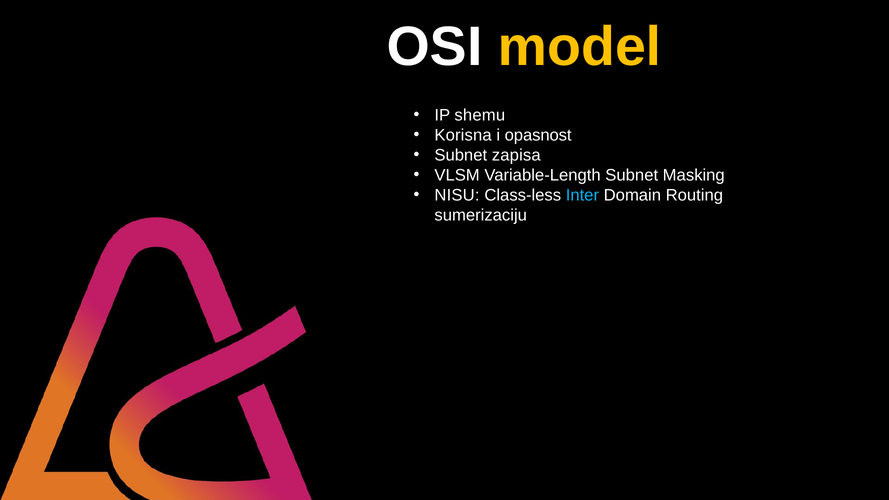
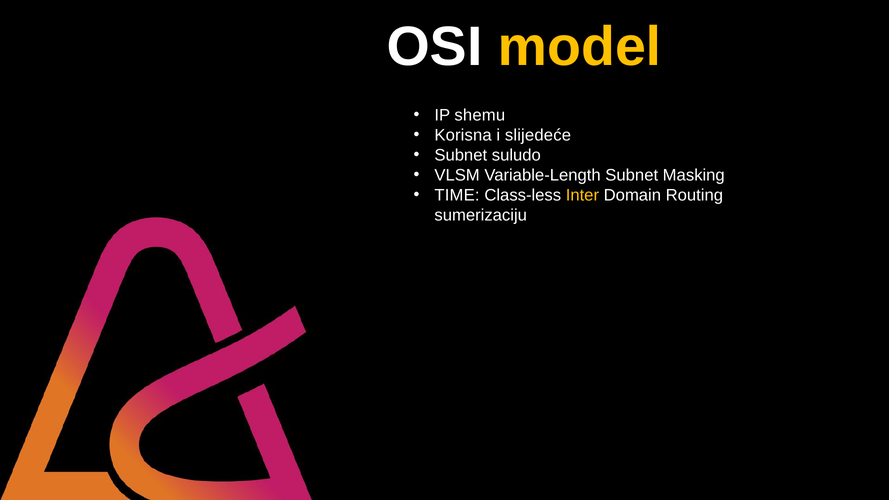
opasnost: opasnost -> slijedeće (538, 135)
zapisa: zapisa -> suludo (516, 155)
NISU: NISU -> TIME (457, 195)
Inter colour: light blue -> yellow (582, 195)
